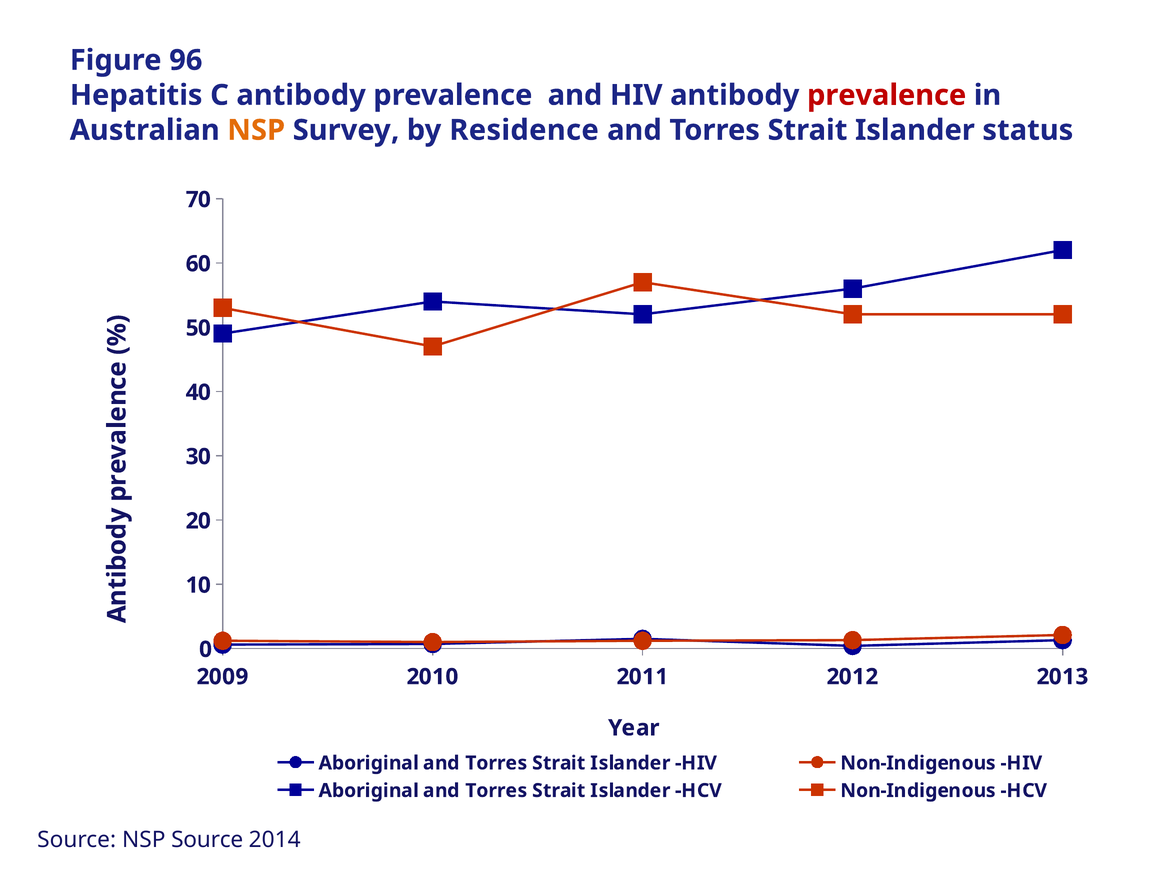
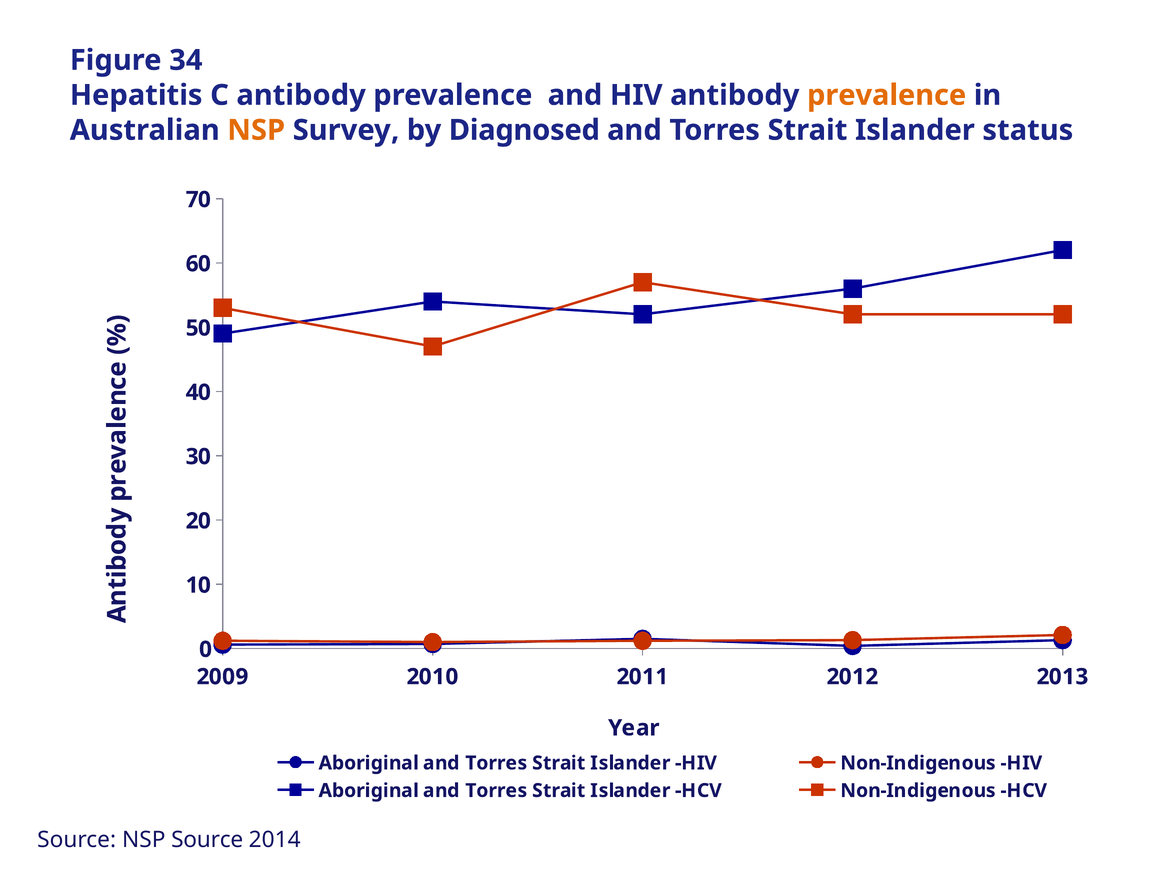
96: 96 -> 34 (186, 60)
prevalence colour: red -> orange (887, 95)
Residence: Residence -> Diagnosed (524, 130)
